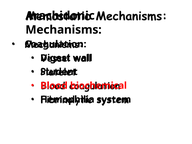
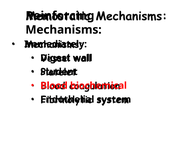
Arachidonic: Arachidonic -> Reinforcing (60, 16)
Coagulation: Coagulation -> Immediately (56, 44)
Hemophilia: Hemophilia -> Endothelial (67, 99)
